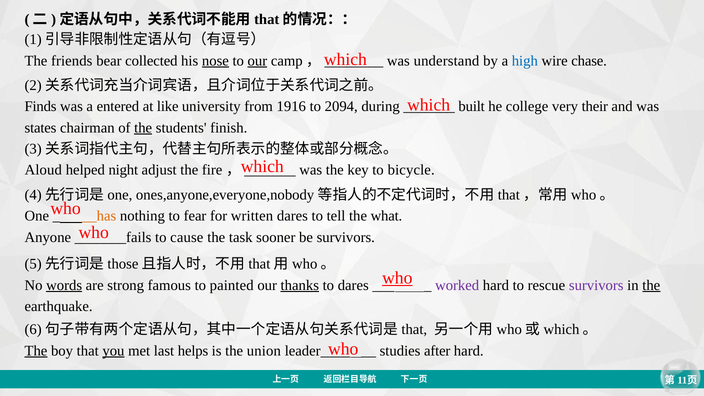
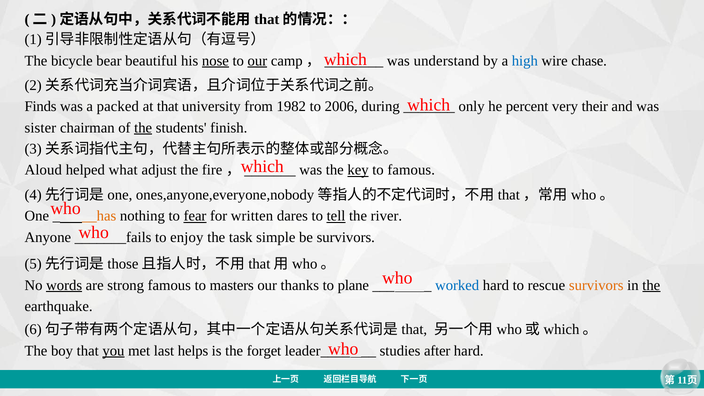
friends: friends -> bicycle (72, 61)
collected: collected -> beautiful (151, 61)
entered: entered -> packed (118, 107)
at like: like -> that (168, 107)
1916: 1916 -> 1982 (291, 107)
2094: 2094 -> 2006 (341, 107)
built: built -> only (472, 107)
college: college -> percent (527, 107)
states: states -> sister (40, 128)
night: night -> what (123, 170)
key underline: none -> present (358, 170)
to bicycle: bicycle -> famous (411, 170)
fear underline: none -> present (195, 216)
tell underline: none -> present (336, 216)
what: what -> river (386, 216)
cause: cause -> enjoy (187, 237)
sooner: sooner -> simple (276, 237)
who underline: present -> none (397, 278)
painted: painted -> masters (232, 285)
thanks underline: present -> none (300, 285)
to dares: dares -> plane (353, 285)
worked colour: purple -> blue (457, 285)
survivors colour: purple -> orange (596, 285)
The underline: present -> none (36, 351)
union: union -> forget (264, 351)
